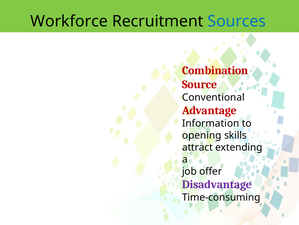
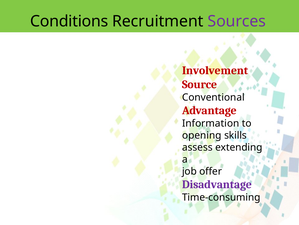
Workforce: Workforce -> Conditions (69, 21)
Sources colour: blue -> purple (237, 21)
Combination: Combination -> Involvement (215, 70)
attract: attract -> assess (197, 147)
